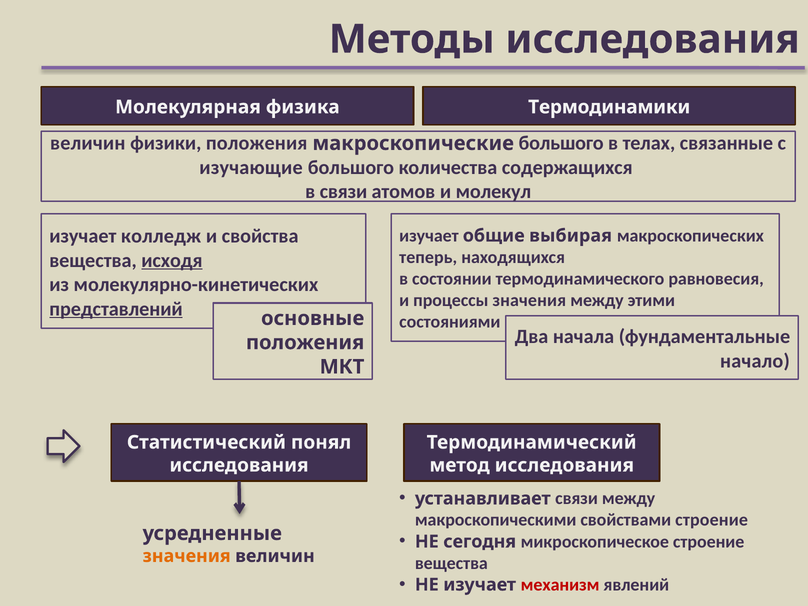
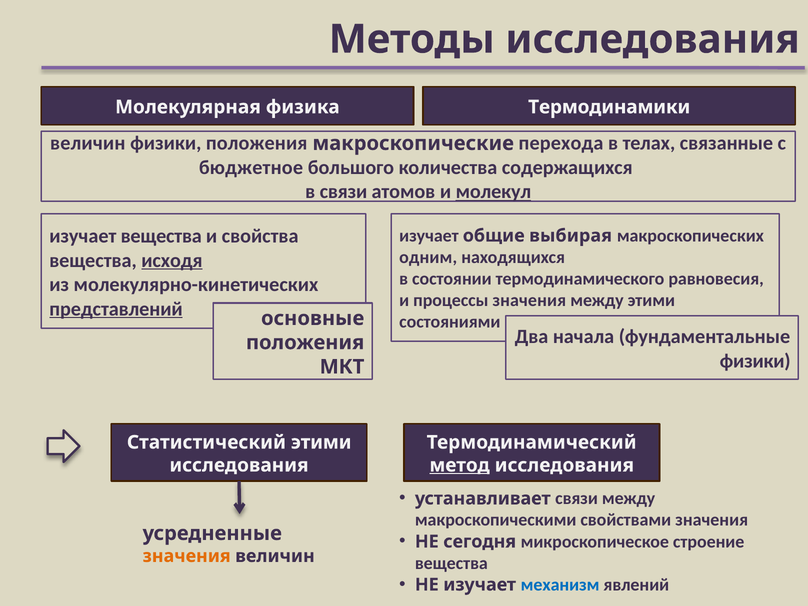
макроскопические большого: большого -> перехода (561, 143)
изучающие: изучающие -> бюджетное (251, 168)
молекул underline: none -> present (493, 192)
изучает колледж: колледж -> вещества (161, 236)
теперь: теперь -> одним (428, 257)
начало: начало -> физики (755, 361)
Статистический понял: понял -> этими (321, 442)
метод underline: none -> present (460, 465)
свойствами строение: строение -> значения (712, 520)
механизм colour: red -> blue (560, 585)
